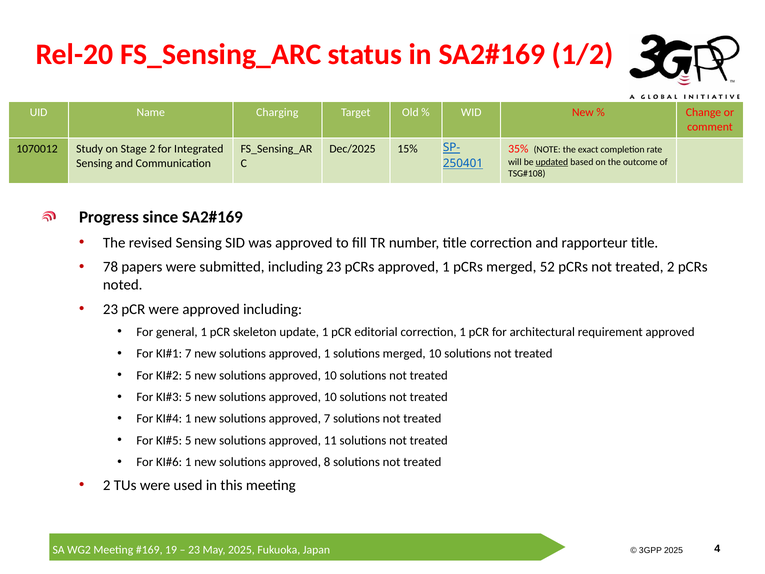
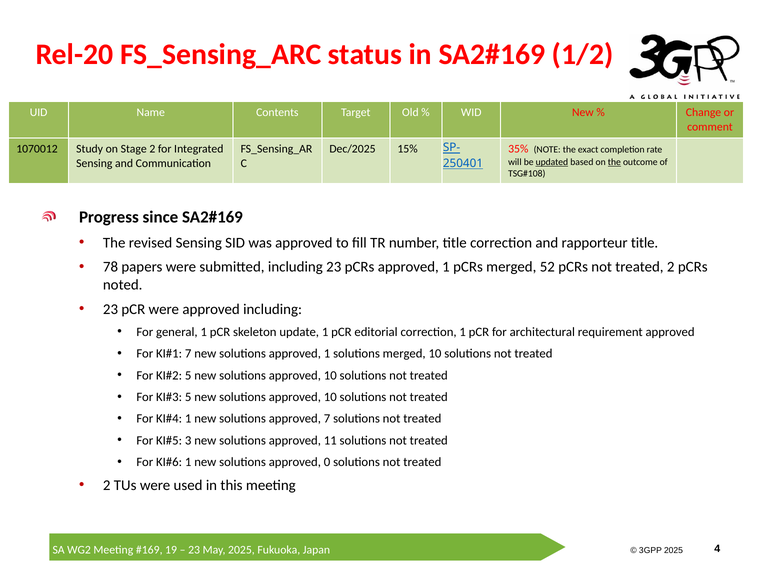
Charging: Charging -> Contents (277, 113)
the underline: none -> present (614, 162)
5: 5 -> 3 (188, 440)
8: 8 -> 0 (327, 462)
